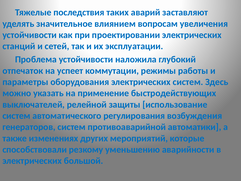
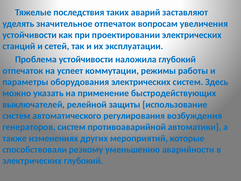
значительное влиянием: влиянием -> отпечаток (115, 24)
электрических большой: большой -> глубокий (84, 161)
